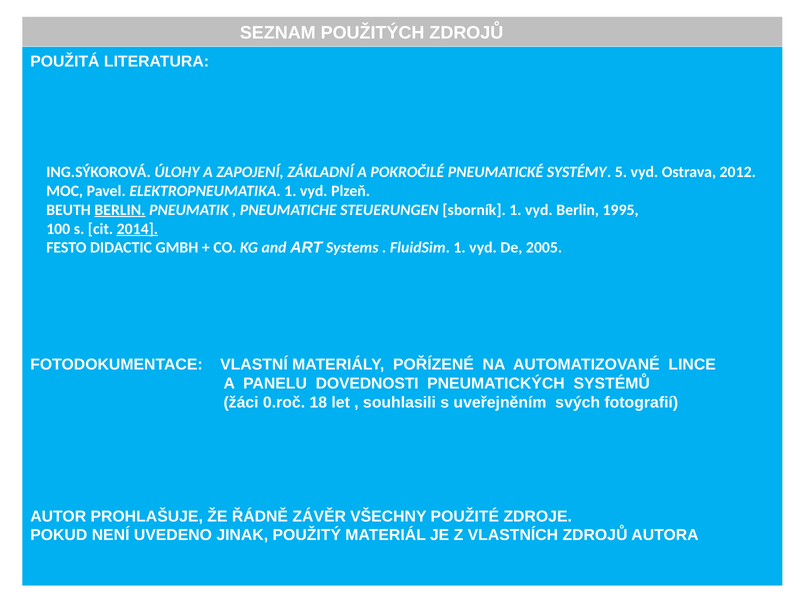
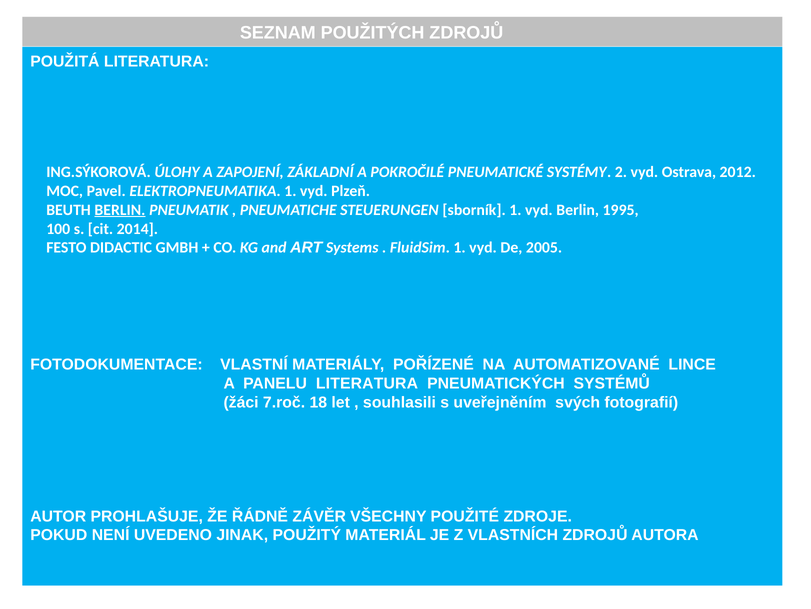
5: 5 -> 2 (621, 172)
2014 underline: present -> none (137, 229)
PANELU DOVEDNOSTI: DOVEDNOSTI -> LITERATURA (367, 383)
0.roč: 0.roč -> 7.roč (284, 402)
